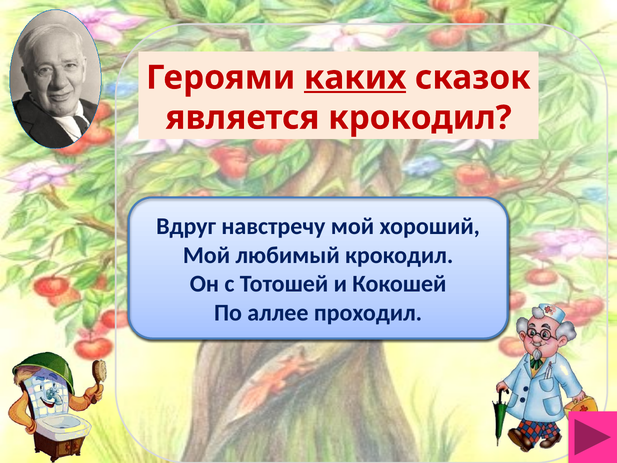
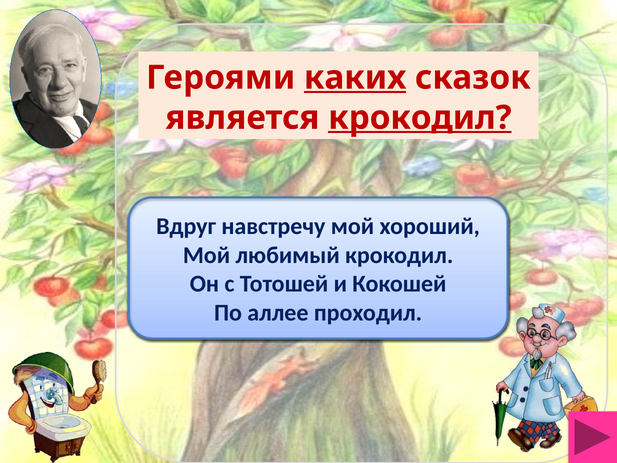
крокодил underline: none -> present (420, 118)
